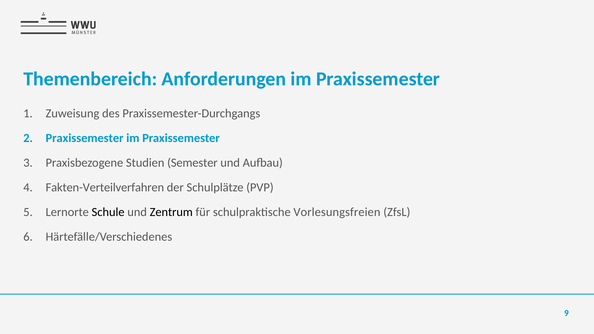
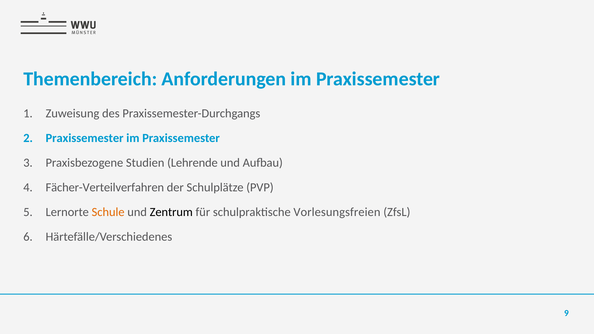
Semester: Semester -> Lehrende (192, 163)
Fakten-Verteilverfahren: Fakten-Verteilverfahren -> Fächer-Verteilverfahren (105, 188)
Schule colour: black -> orange (108, 212)
